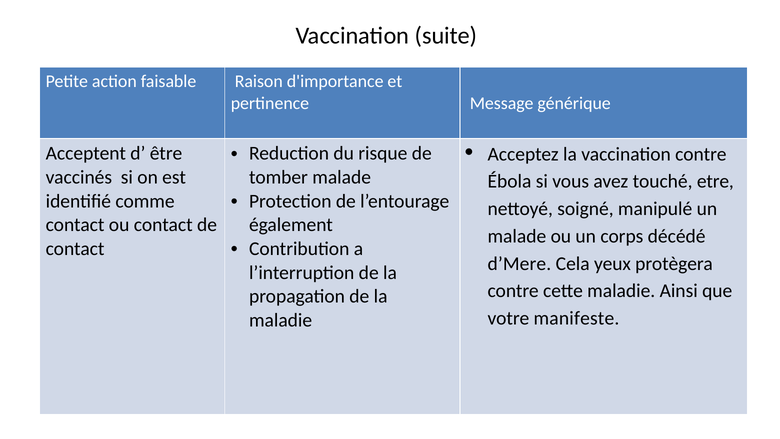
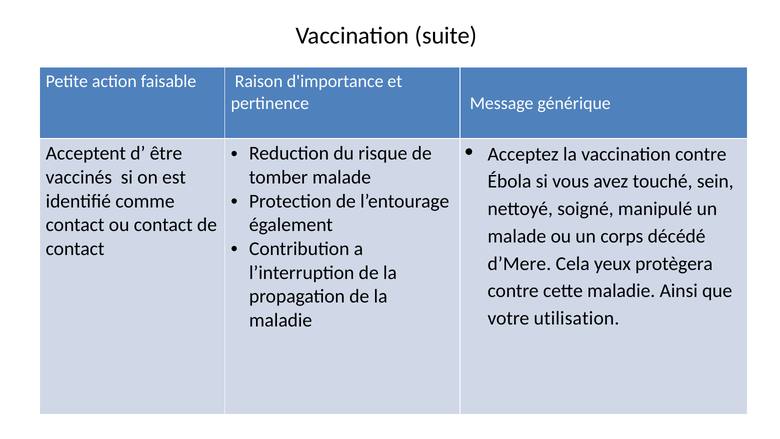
etre: etre -> sein (715, 181)
manifeste: manifeste -> utilisation (576, 318)
